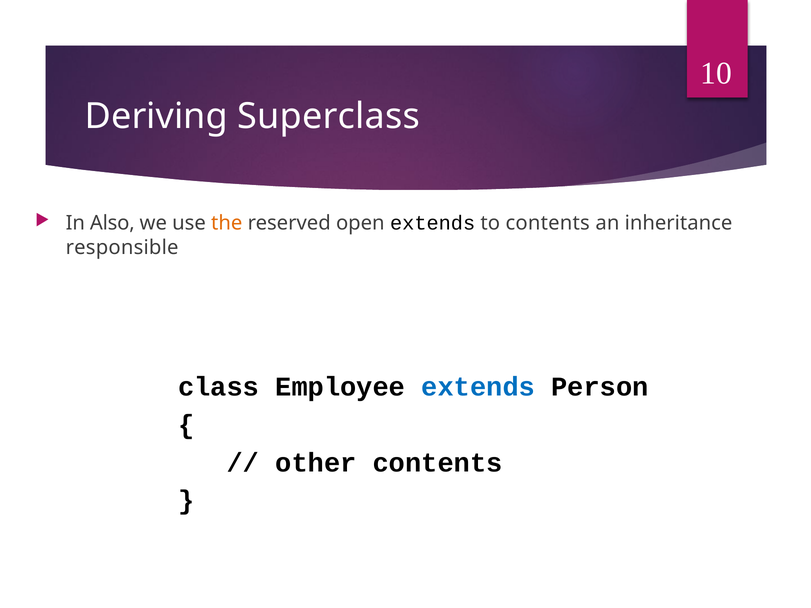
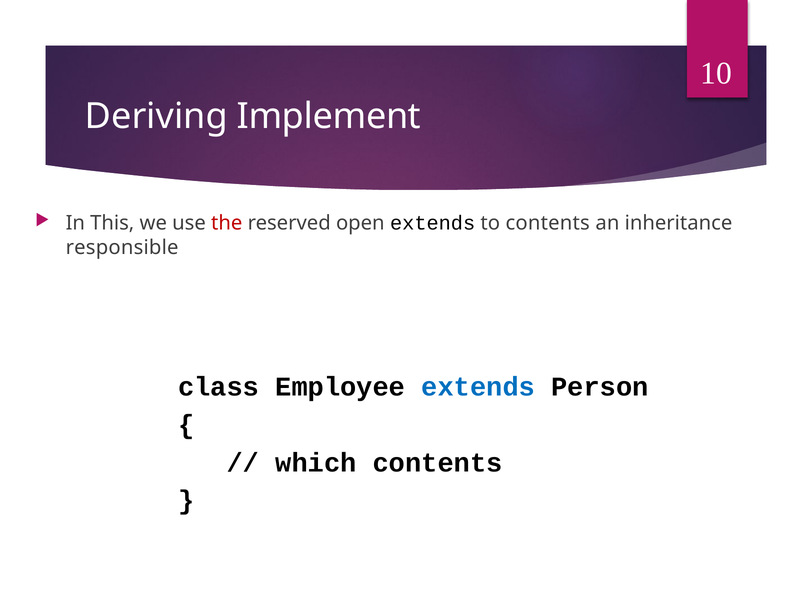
Superclass: Superclass -> Implement (329, 116)
Also: Also -> This (112, 223)
the colour: orange -> red (227, 223)
other: other -> which (316, 463)
